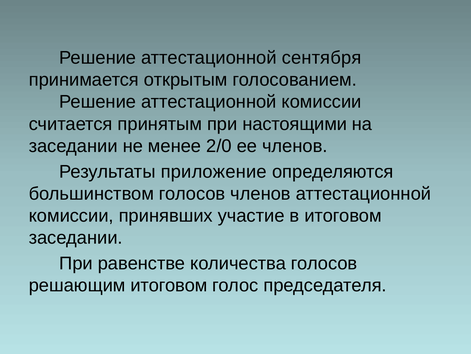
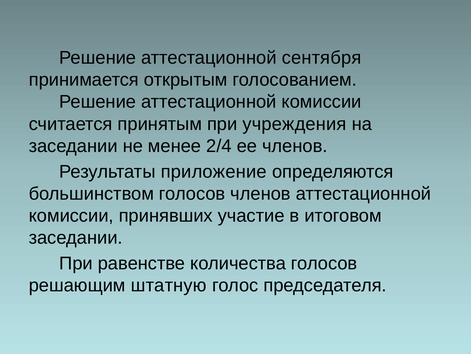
настоящими: настоящими -> учреждения (295, 124)
2/0: 2/0 -> 2/4 (219, 146)
решающим итоговом: итоговом -> штатную (169, 285)
